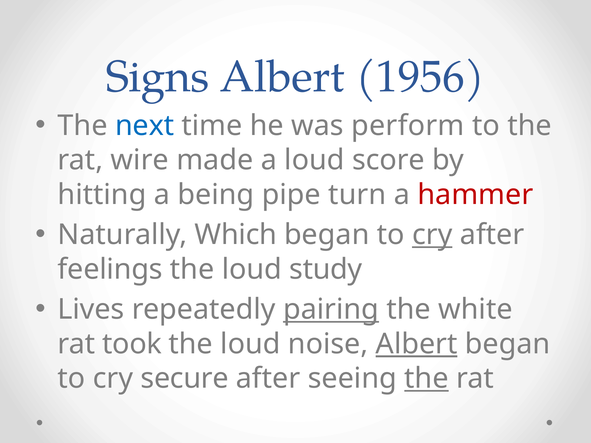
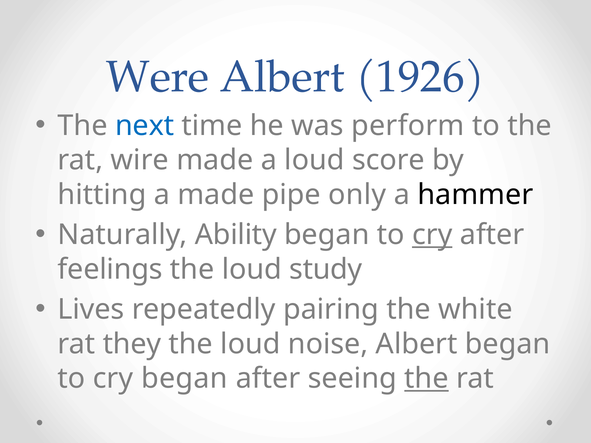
Signs: Signs -> Were (157, 77)
1956: 1956 -> 1926 (420, 77)
a being: being -> made (216, 195)
turn: turn -> only (357, 195)
hammer colour: red -> black (475, 195)
Which: Which -> Ability (236, 235)
pairing underline: present -> none (331, 310)
took: took -> they (132, 344)
Albert underline: present -> none (417, 344)
cry secure: secure -> began (184, 379)
